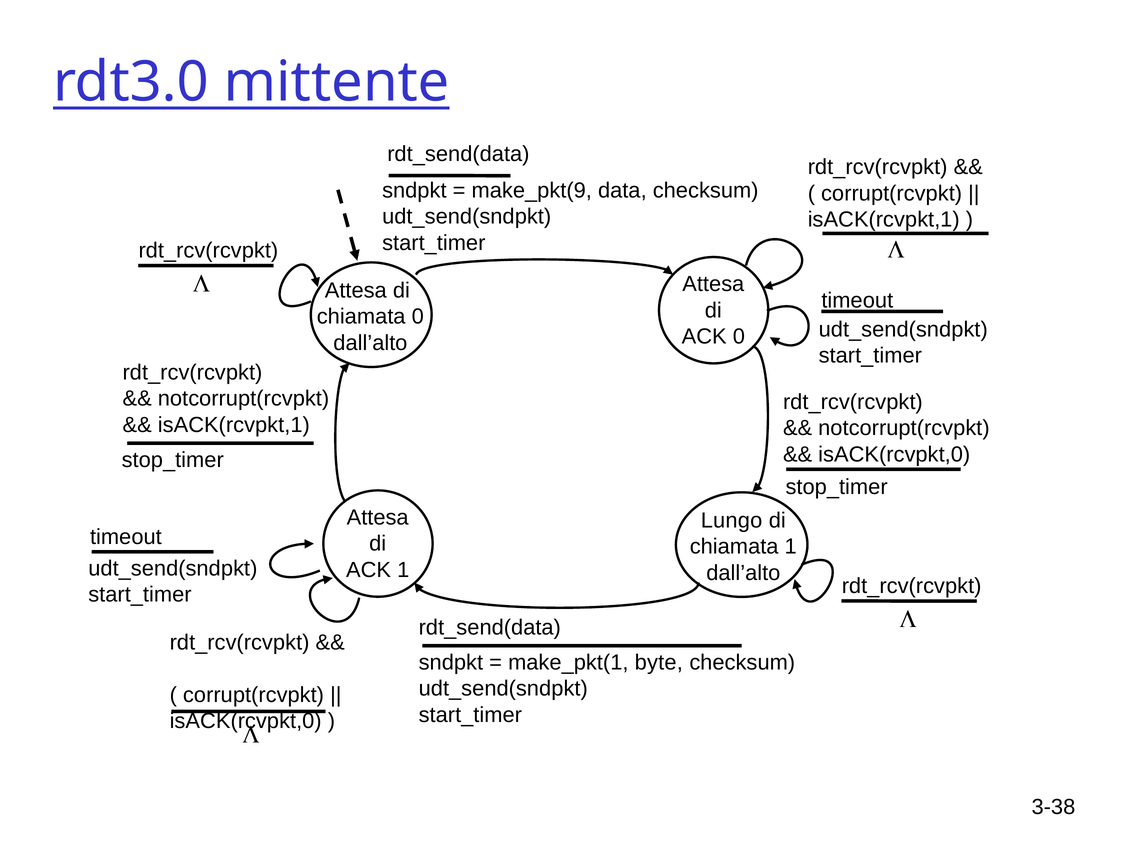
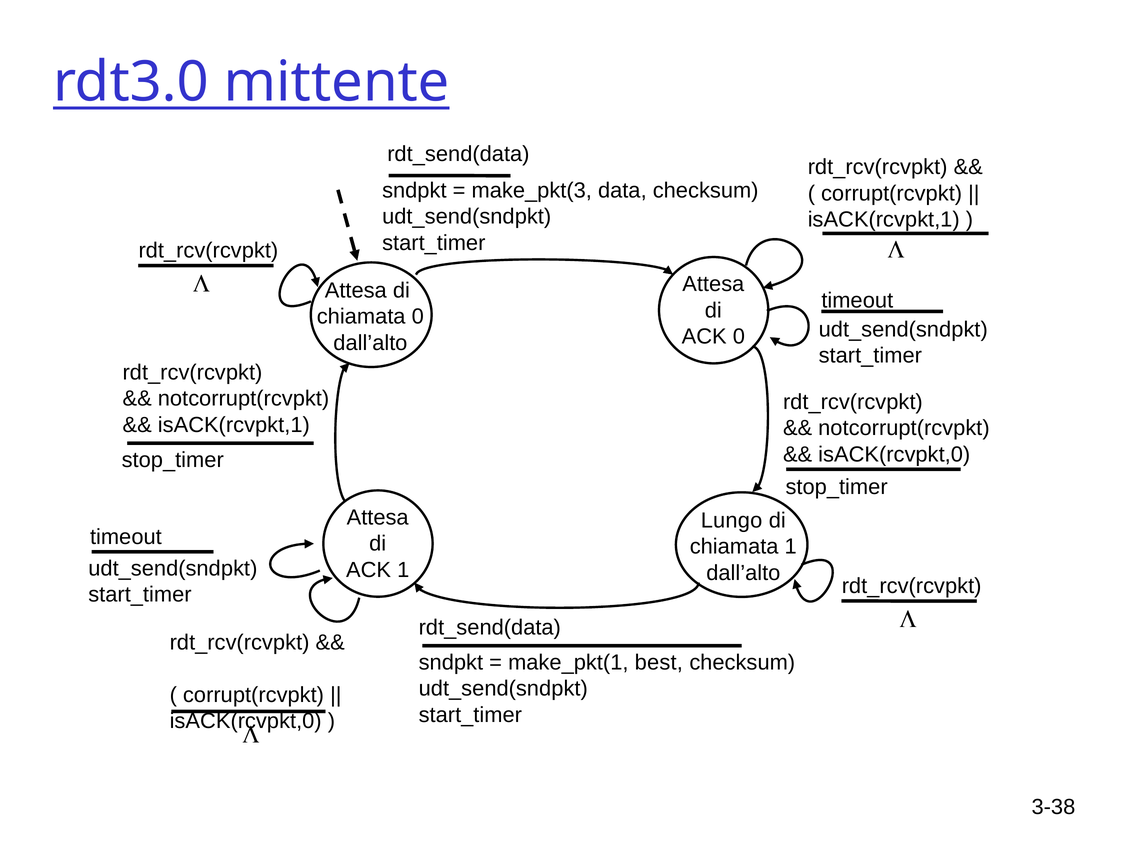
make_pkt(9: make_pkt(9 -> make_pkt(3 (532, 190)
byte: byte -> best (659, 662)
